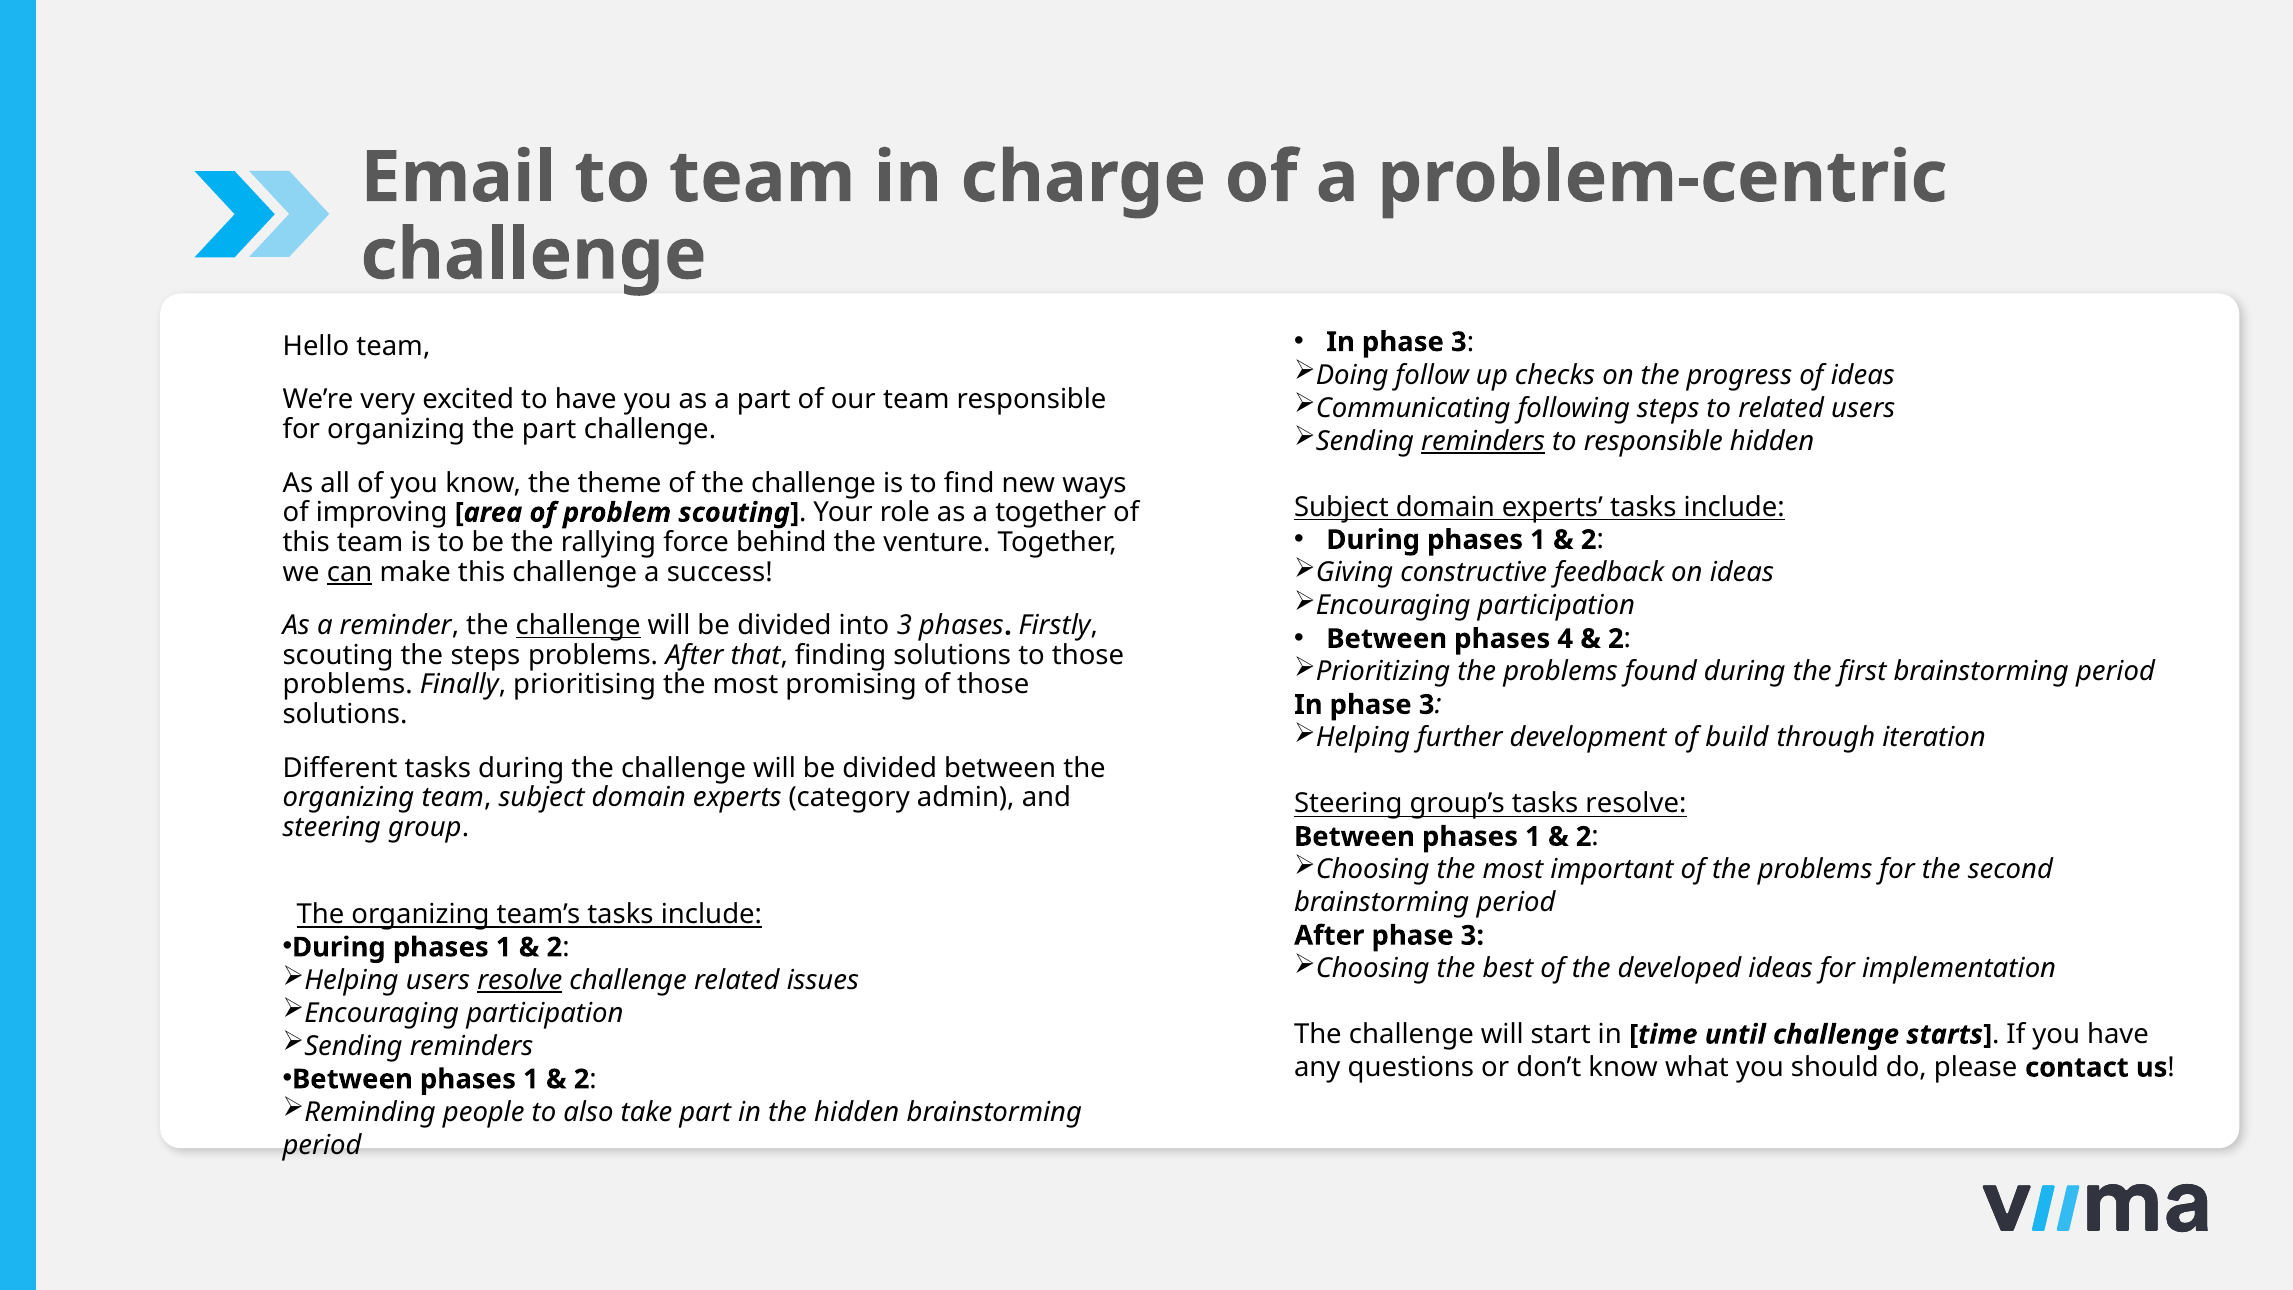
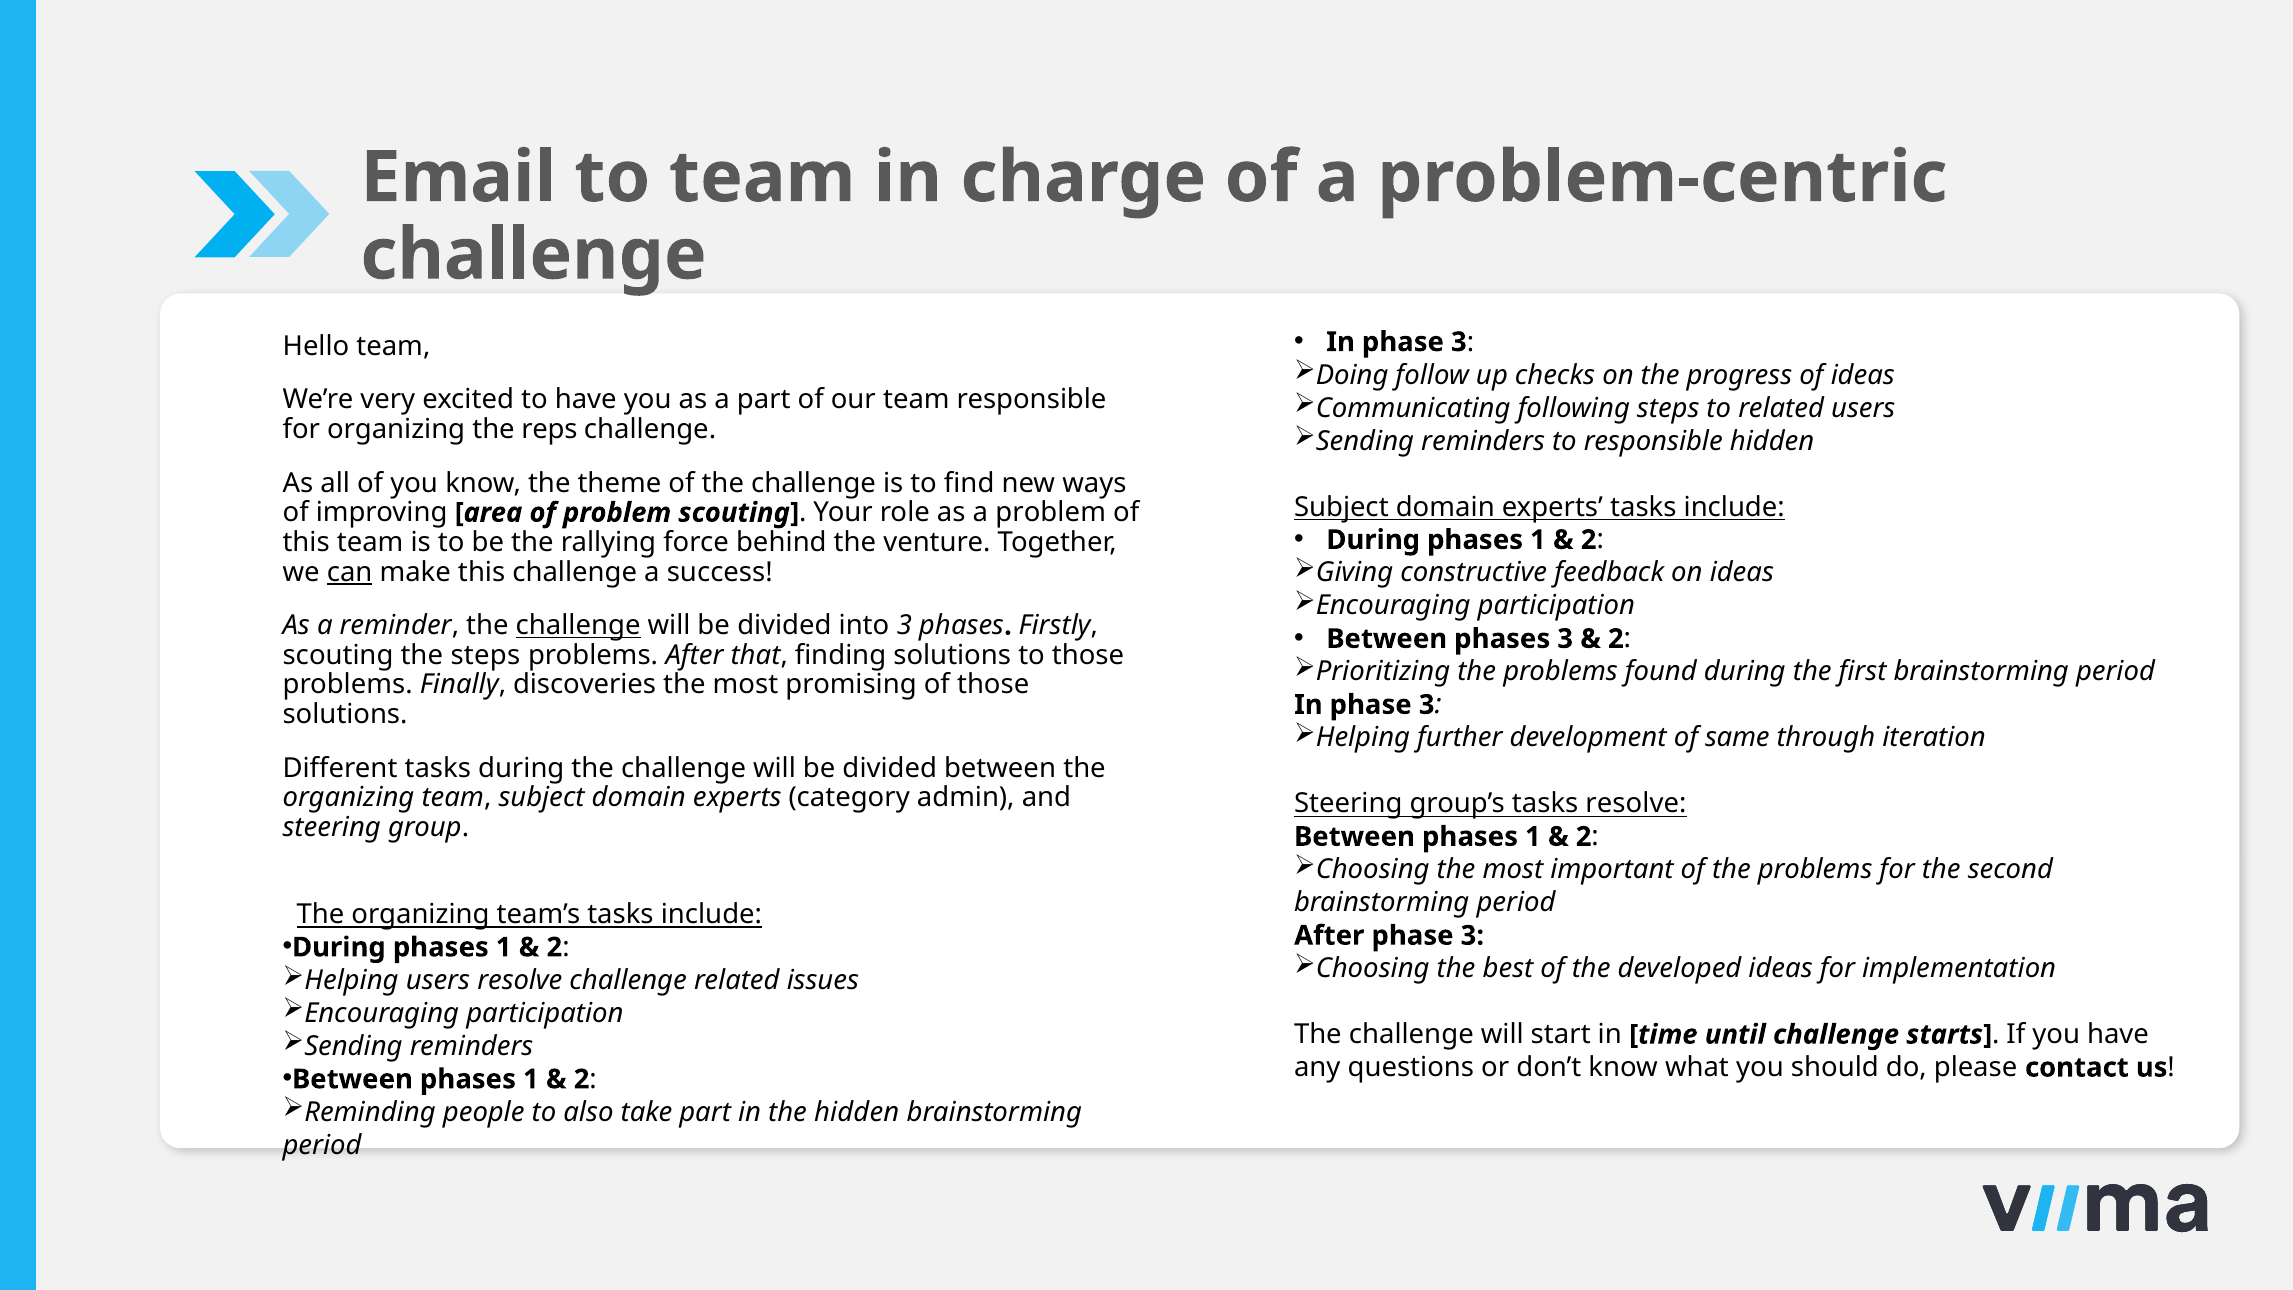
the part: part -> reps (549, 429)
reminders underline: present -> none (1483, 441)
a together: together -> problem (1051, 513)
phases 4: 4 -> 3 (1565, 639)
prioritising: prioritising -> discoveries (585, 685)
build: build -> same (1737, 738)
resolve underline: present -> none (520, 980)
